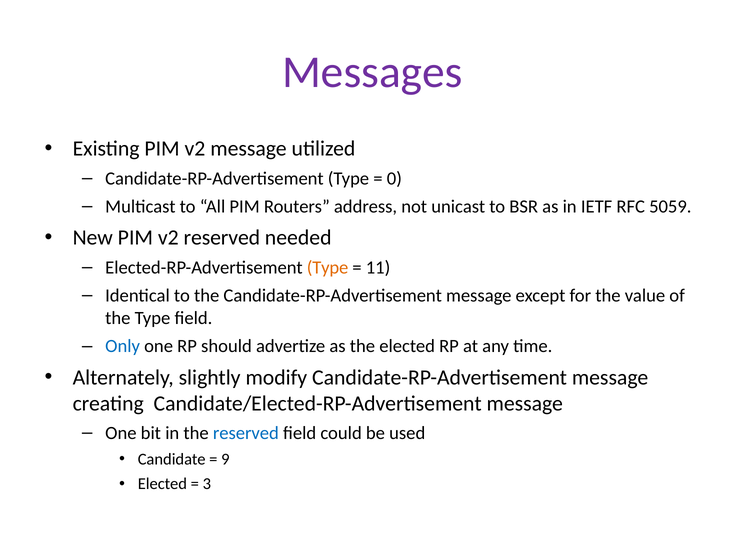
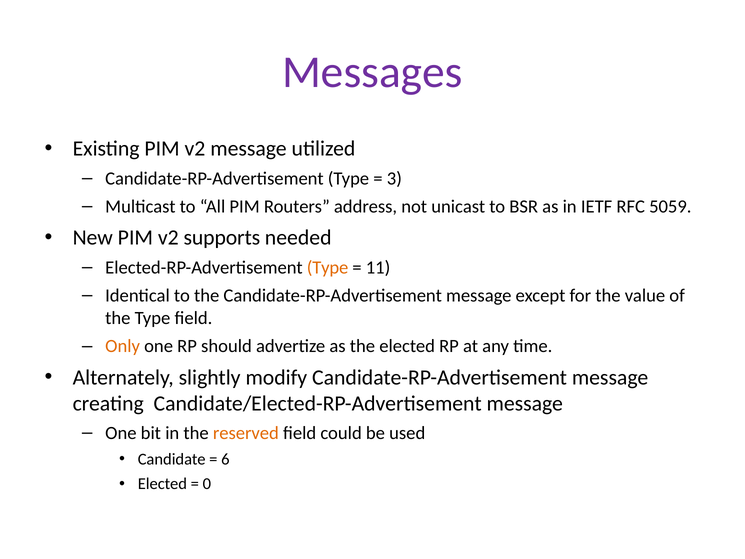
0: 0 -> 3 (394, 178)
v2 reserved: reserved -> supports (222, 238)
Only colour: blue -> orange (123, 346)
reserved colour: blue -> orange (246, 433)
9: 9 -> 6 (225, 459)
3: 3 -> 0 (207, 484)
